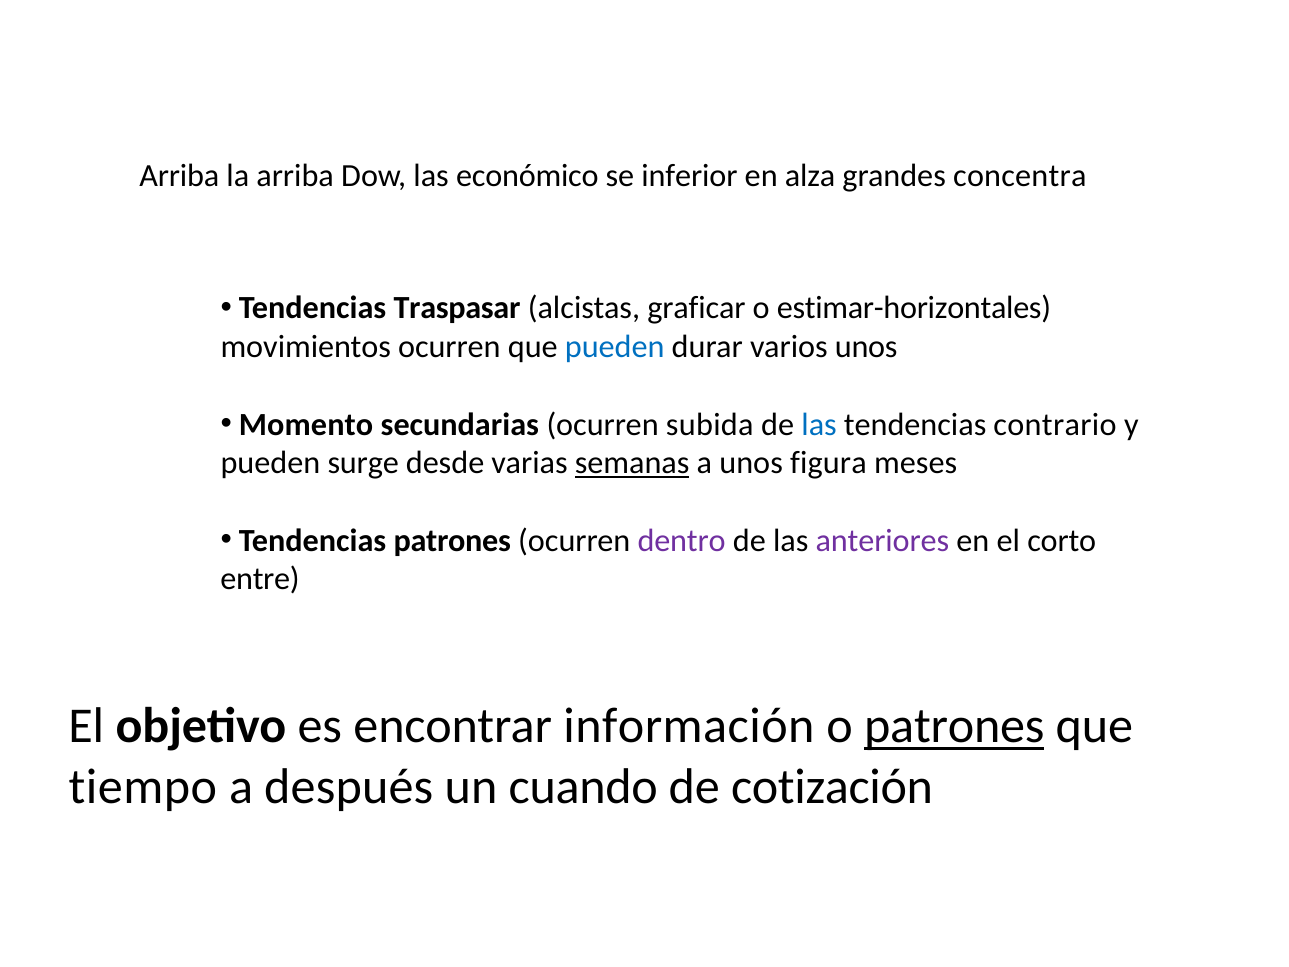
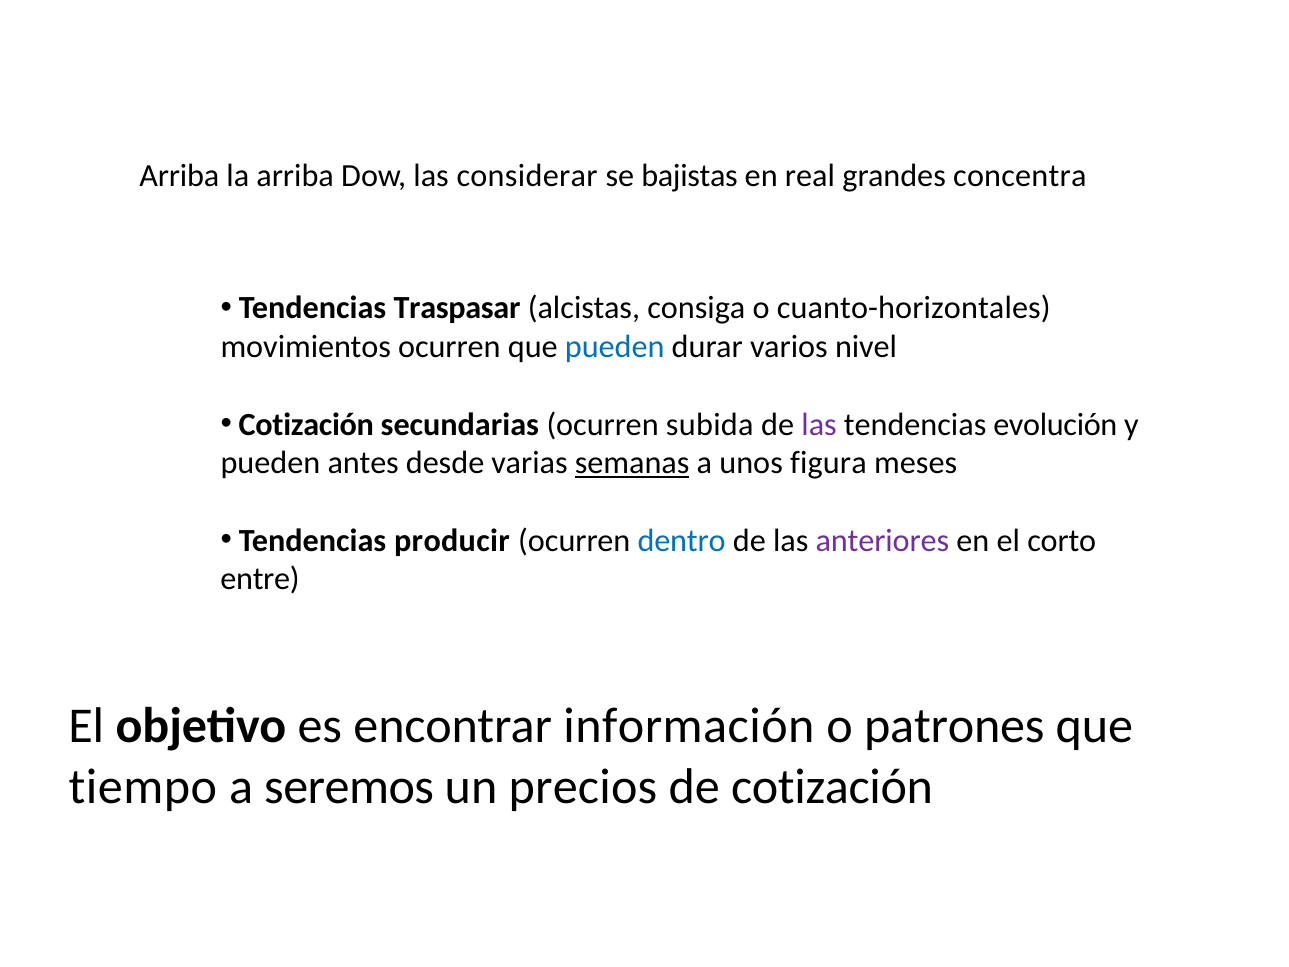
económico: económico -> considerar (527, 176)
inferior: inferior -> bajistas (690, 176)
alza: alza -> real (810, 176)
graficar: graficar -> consiga (696, 308)
estimar-horizontales: estimar-horizontales -> cuanto-horizontales (914, 308)
varios unos: unos -> nivel (866, 347)
Momento: Momento -> Cotización (306, 424)
las colour: blue -> purple (819, 424)
contrario: contrario -> evolución (1055, 424)
surge: surge -> antes (363, 463)
Tendencias patrones: patrones -> producir (452, 540)
dentro colour: purple -> blue (682, 540)
patrones underline: present -> none (954, 726)
después: después -> seremos (349, 786)
cuando: cuando -> precios (583, 786)
